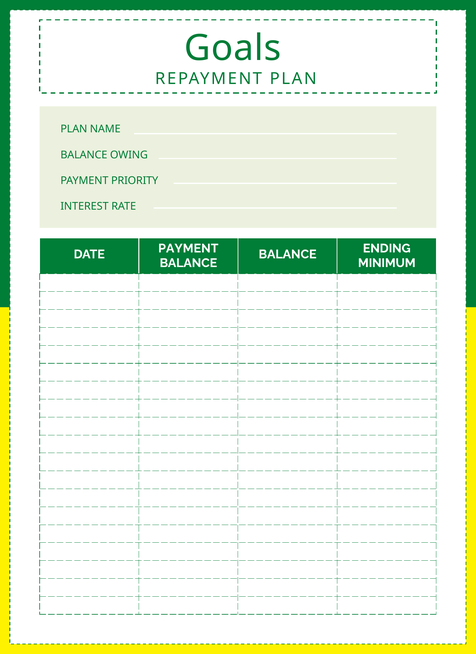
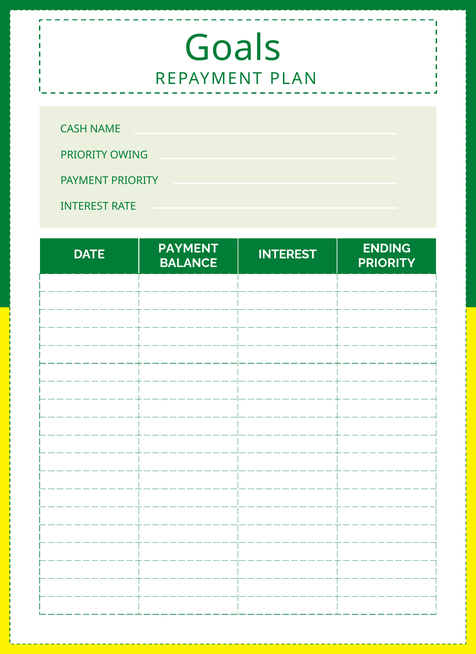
PLAN: PLAN -> CASH (74, 129)
BALANCE: BALANCE -> PRIORITY (84, 155)
BALANCE: BALANCE -> INTEREST (288, 254)
MINIMUM: MINIMUM -> PRIORITY (387, 263)
